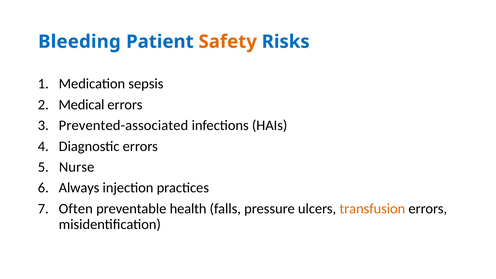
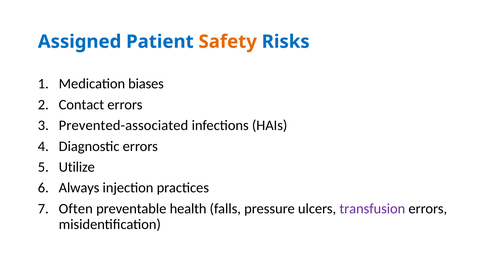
Bleeding: Bleeding -> Assigned (80, 42)
sepsis: sepsis -> biases (146, 84)
Medical: Medical -> Contact (81, 105)
Nurse: Nurse -> Utilize (77, 167)
transfusion colour: orange -> purple (372, 209)
